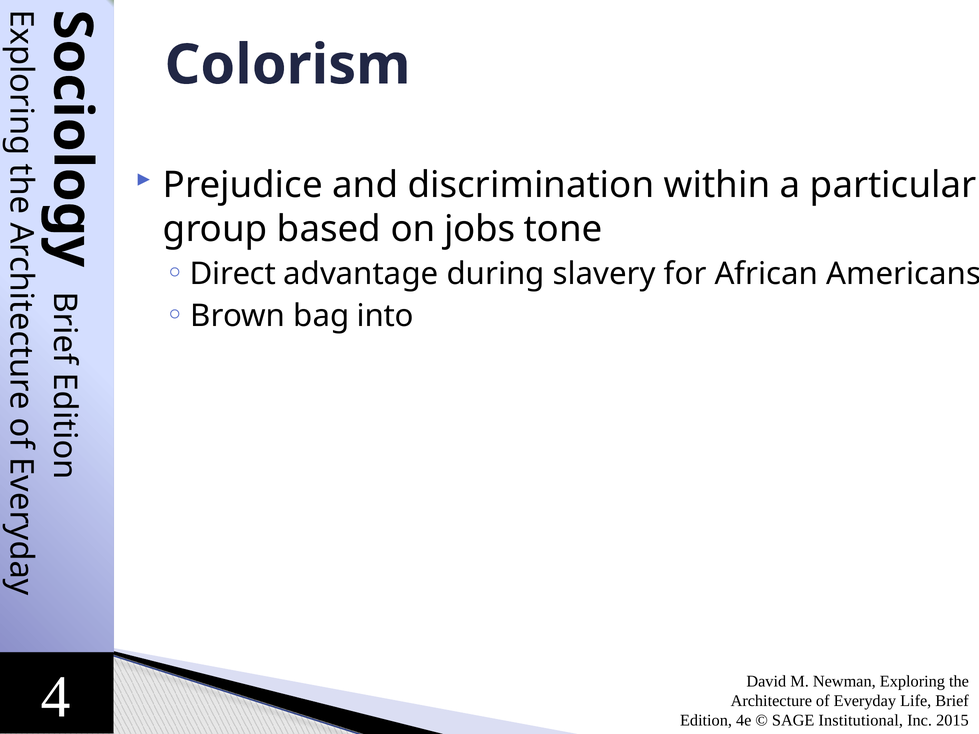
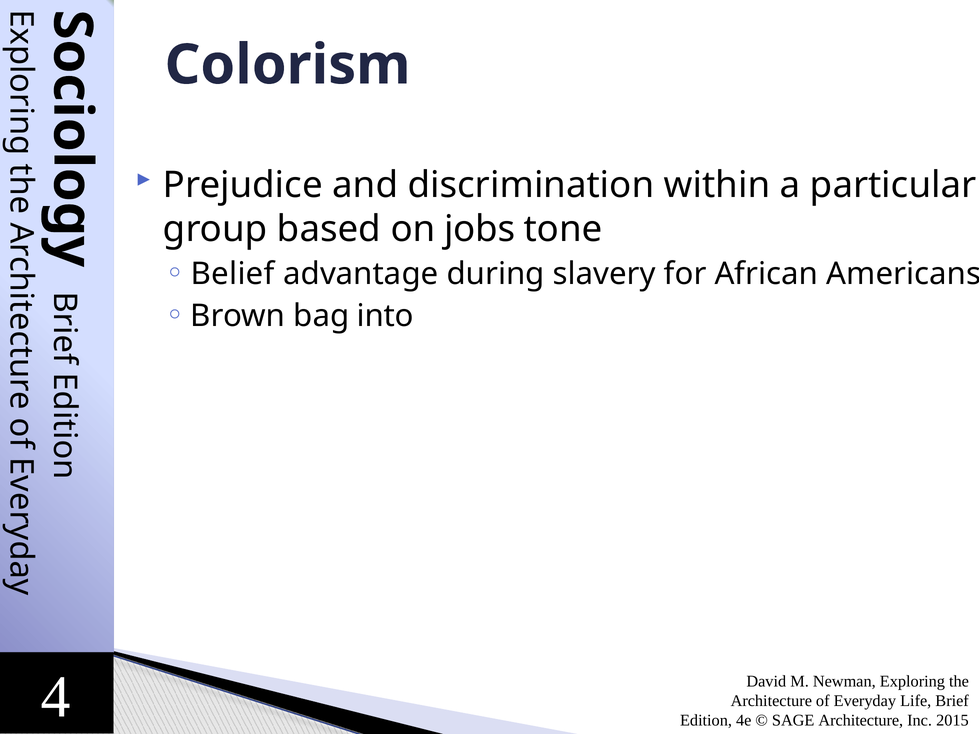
Direct: Direct -> Belief (233, 274)
SAGE Institutional: Institutional -> Architecture (861, 721)
